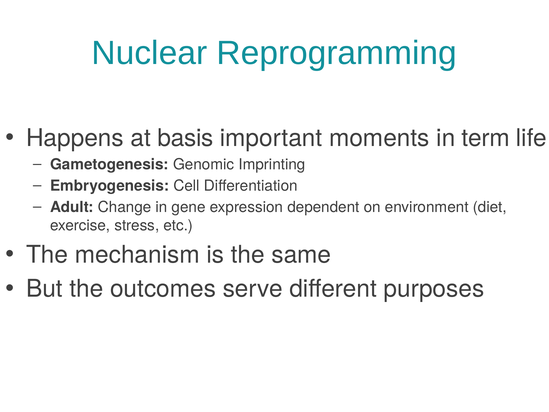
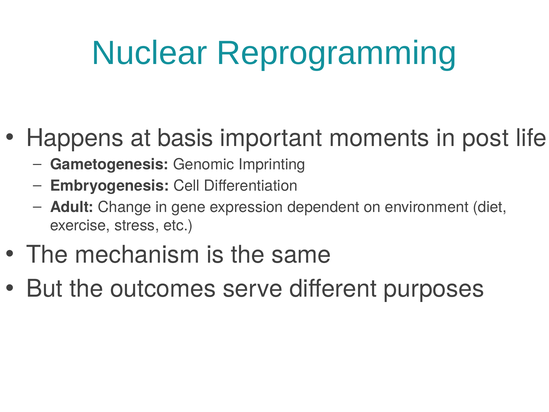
term: term -> post (485, 138)
